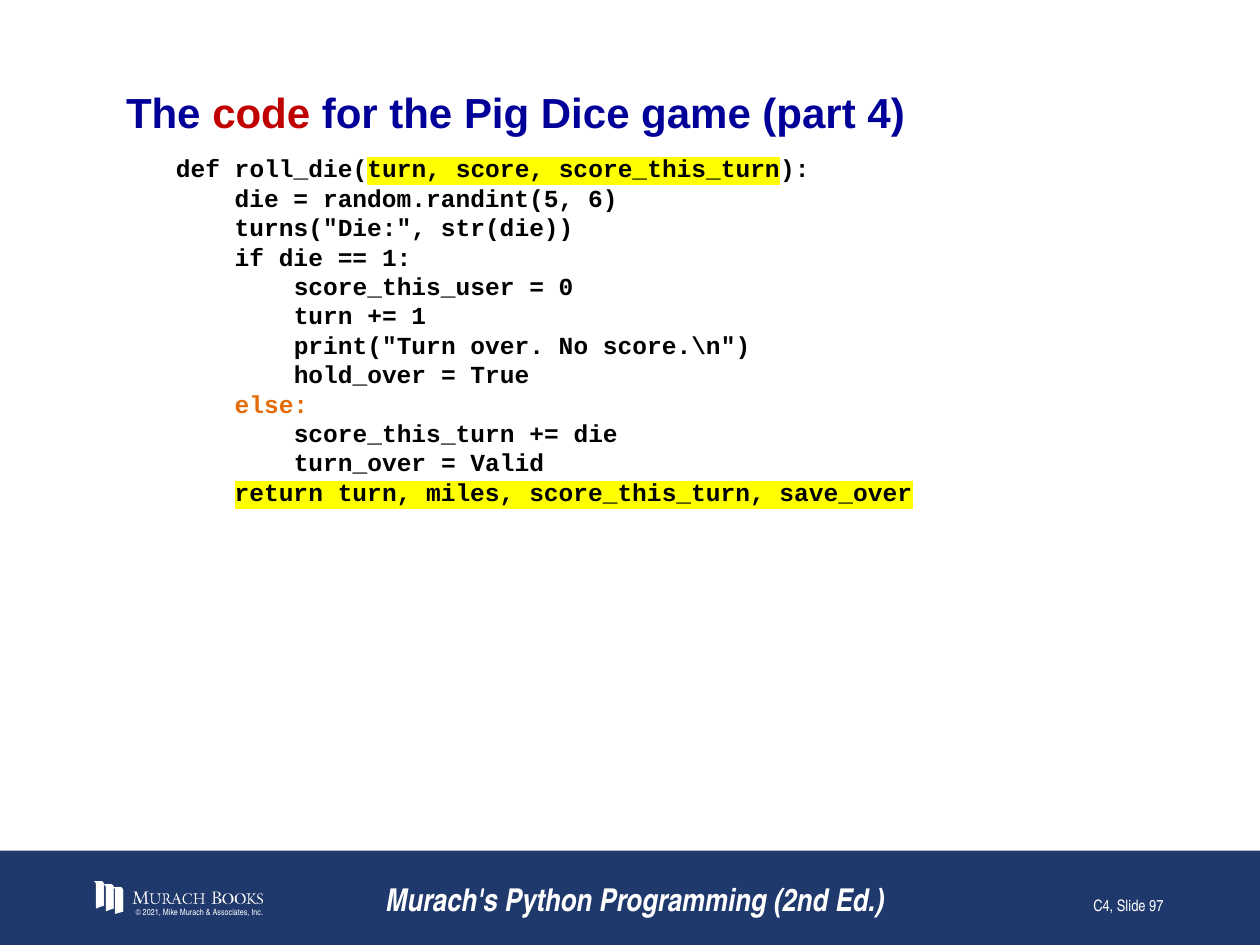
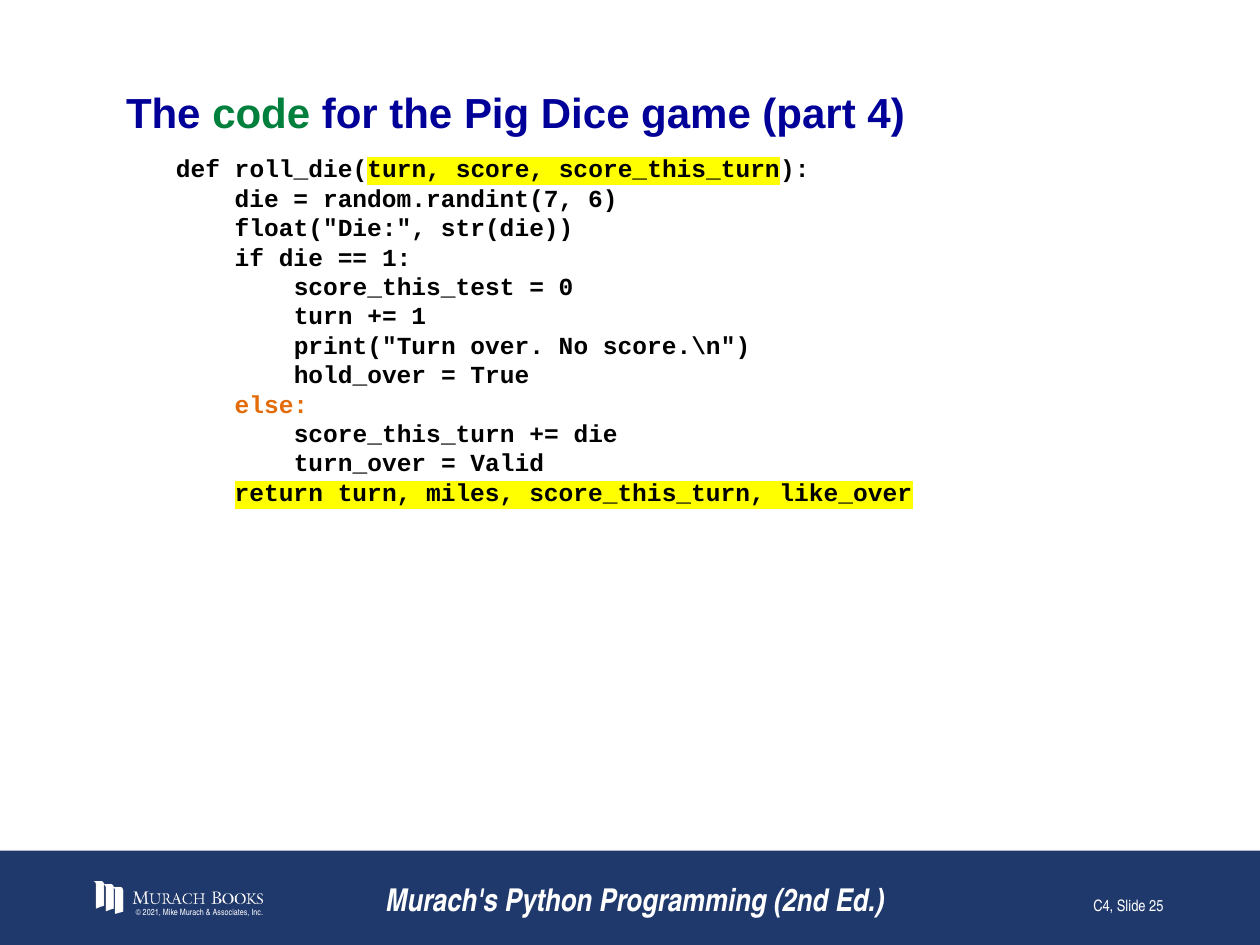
code colour: red -> green (261, 114)
random.randint(5: random.randint(5 -> random.randint(7 (448, 199)
turns("Die: turns("Die -> float("Die (330, 229)
score_this_user: score_this_user -> score_this_test (404, 287)
save_over: save_over -> like_over (846, 493)
97: 97 -> 25 (1156, 907)
